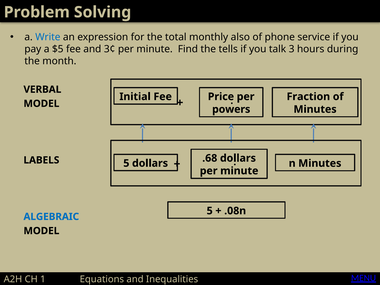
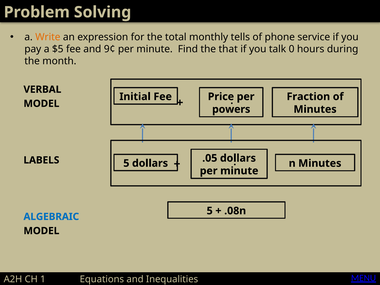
Write colour: blue -> orange (48, 37)
also: also -> tells (240, 37)
3¢: 3¢ -> 9¢ (110, 49)
tells: tells -> that (228, 49)
3: 3 -> 0 (292, 49)
.68: .68 -> .05 (210, 158)
